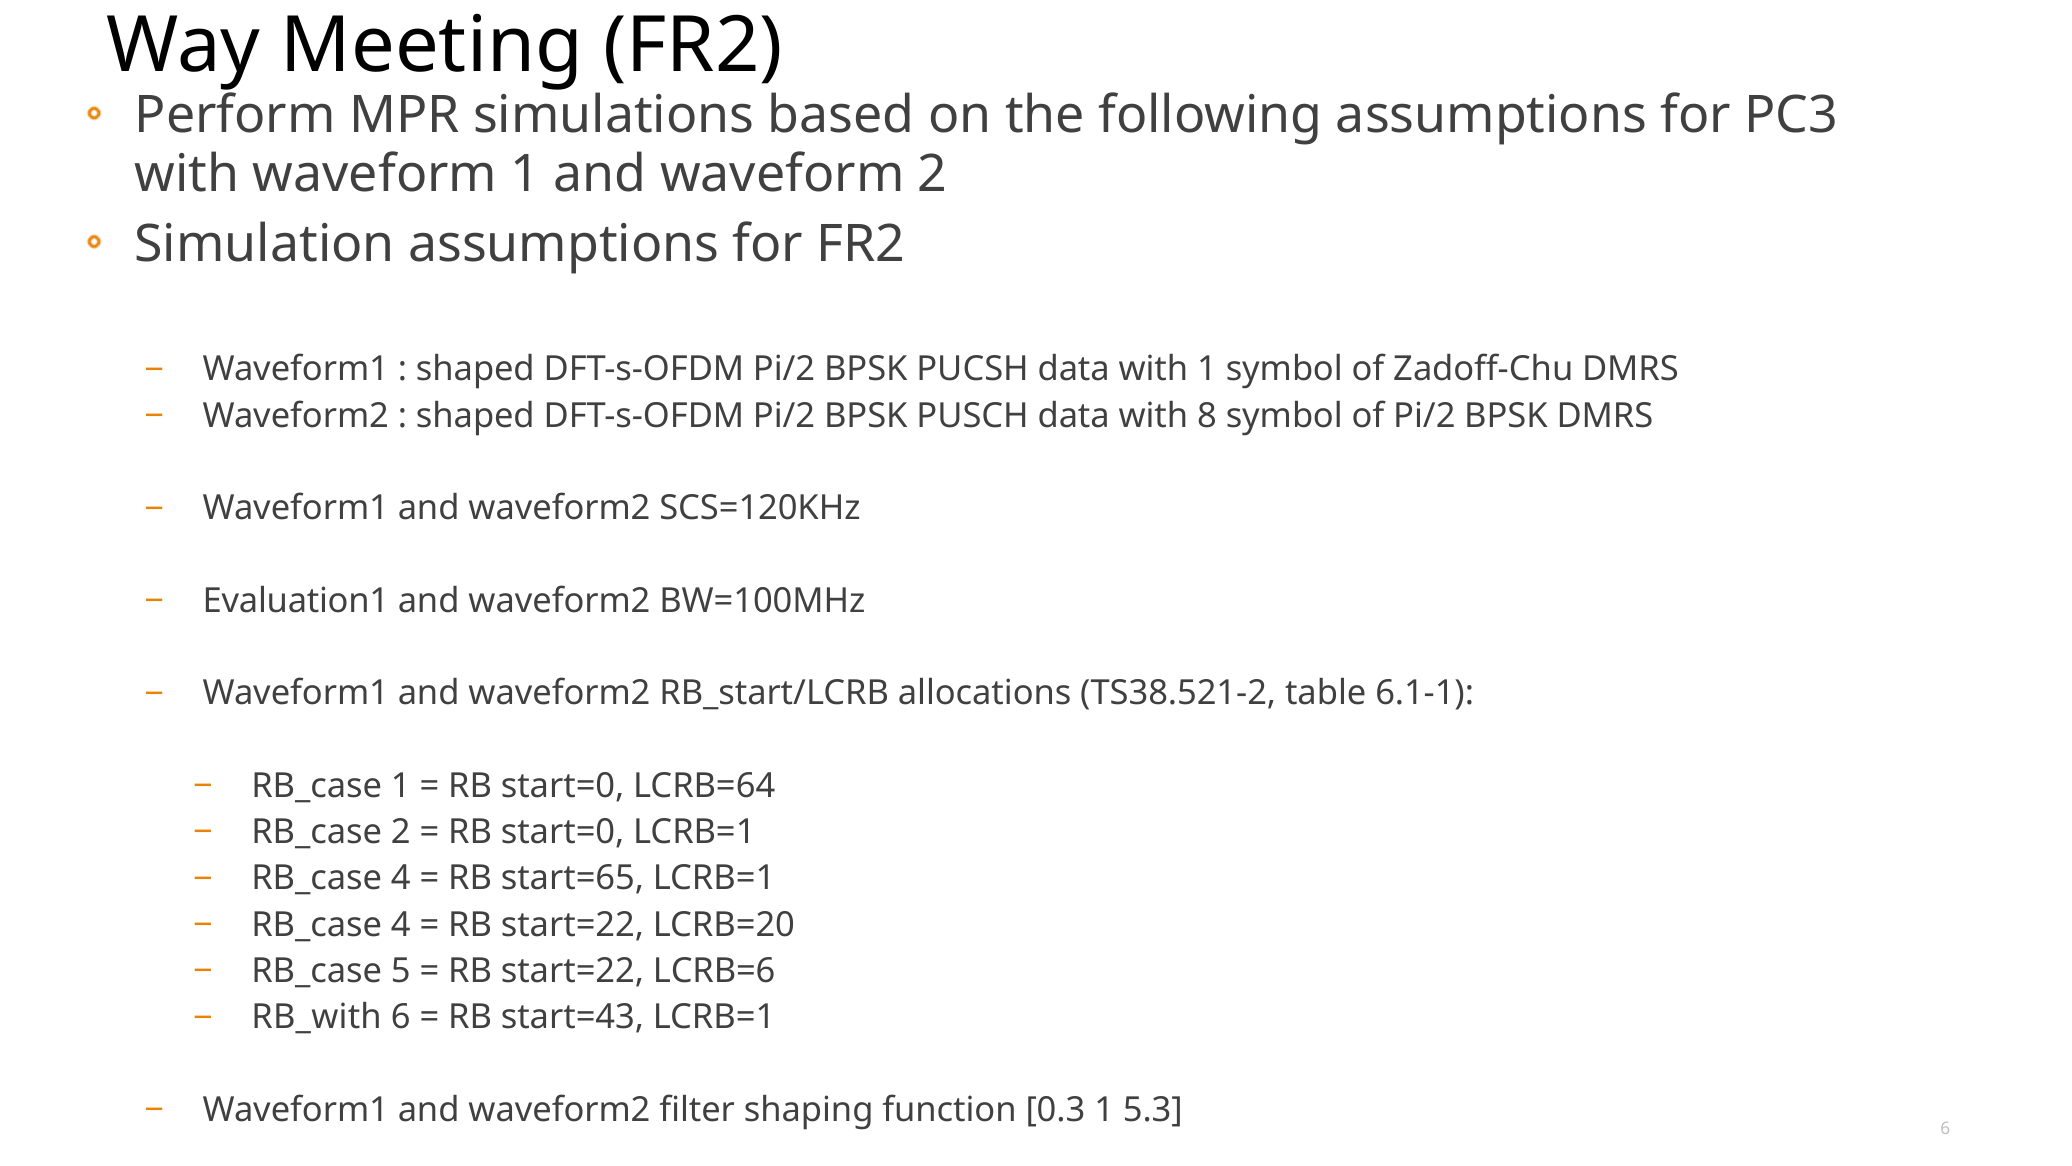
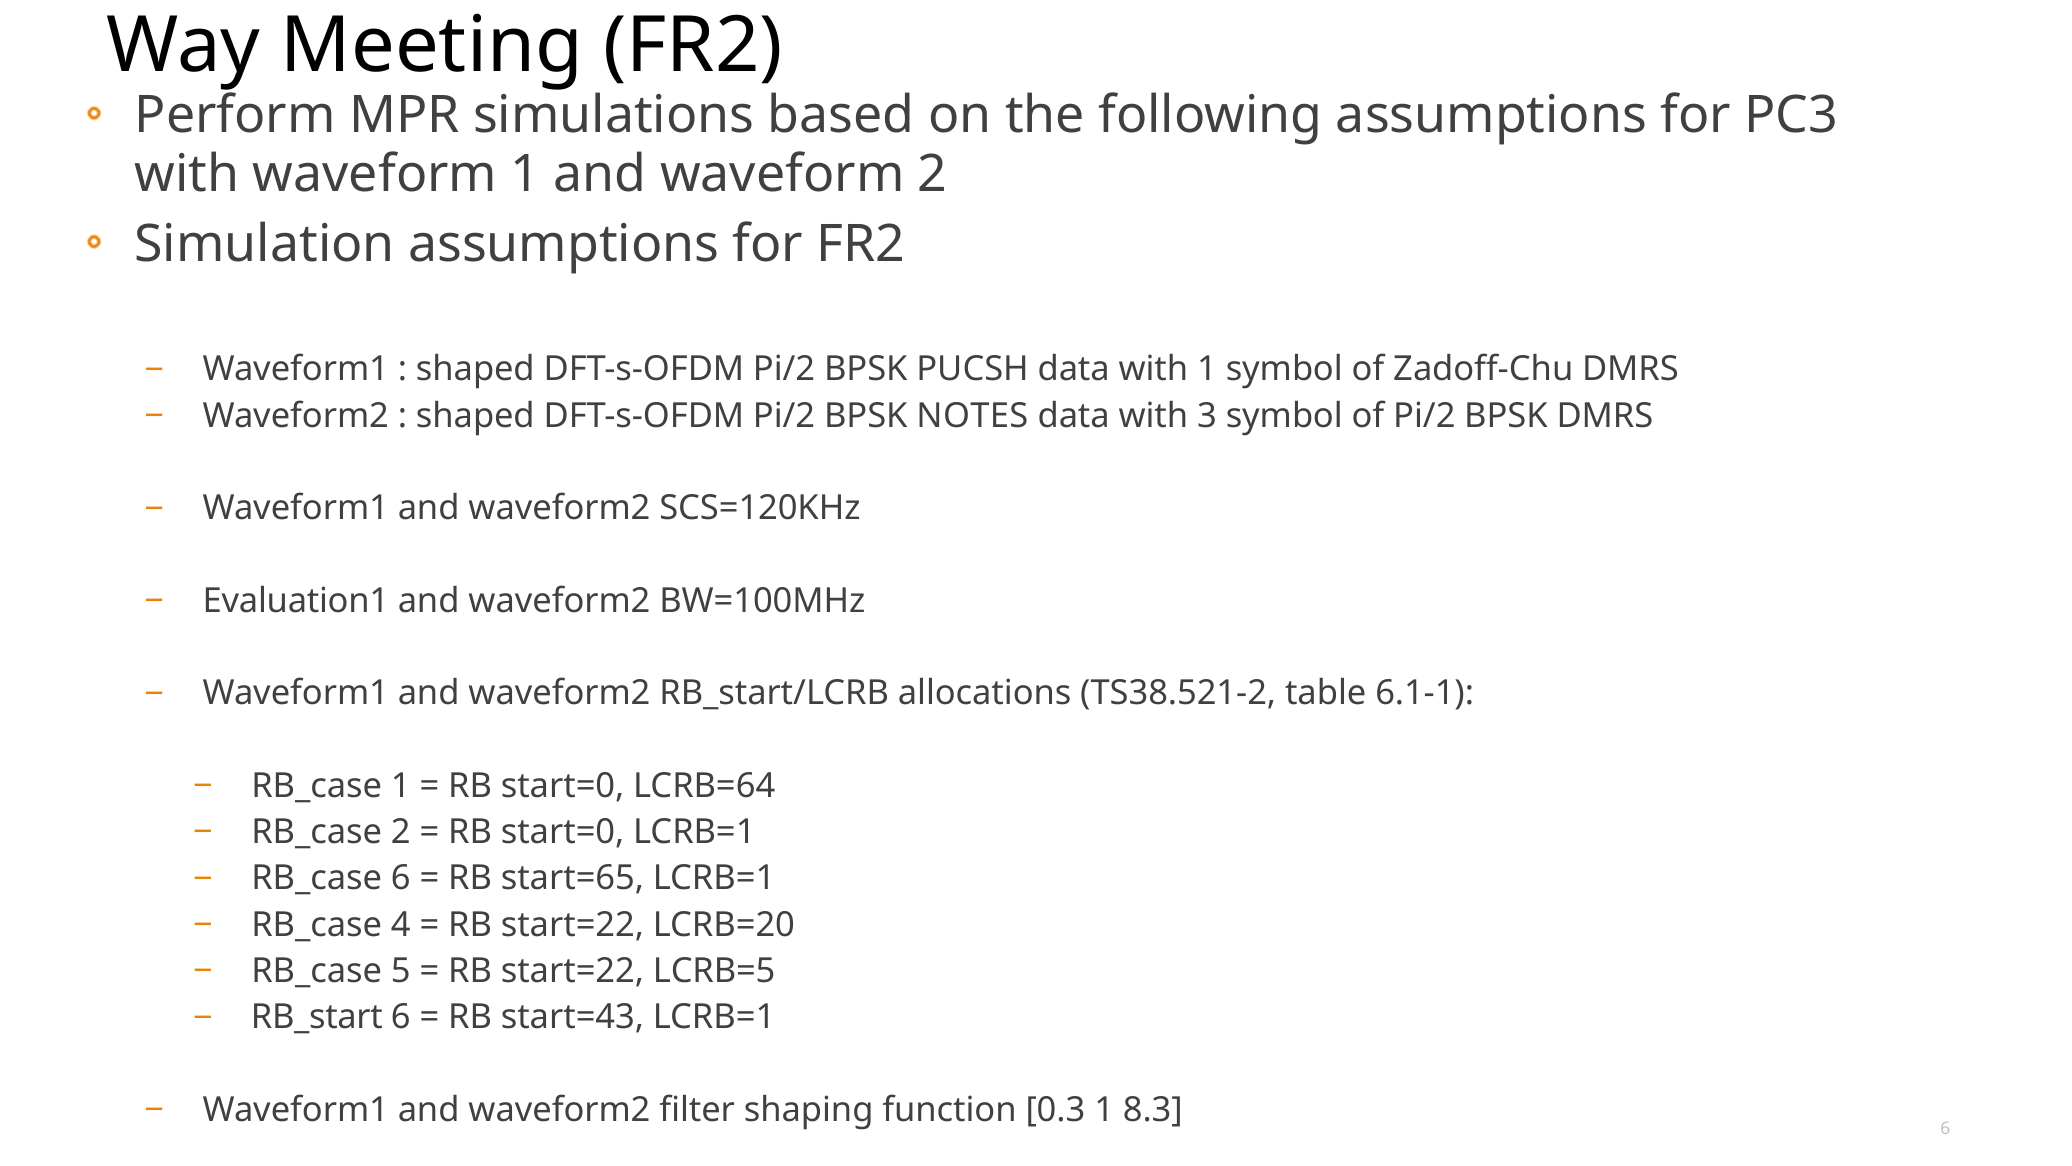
PUSCH: PUSCH -> NOTES (972, 416)
8: 8 -> 3 (1207, 416)
4: 4 -> 6 (401, 878)
LCRB=6: LCRB=6 -> LCRB=5 (714, 971)
RB_with: RB_with -> RB_start (317, 1017)
5.3: 5.3 -> 8.3 (1153, 1110)
